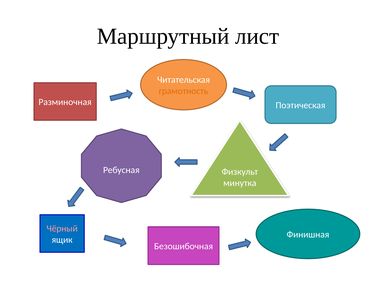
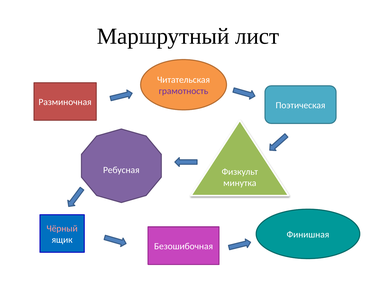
грамотность colour: orange -> purple (184, 91)
